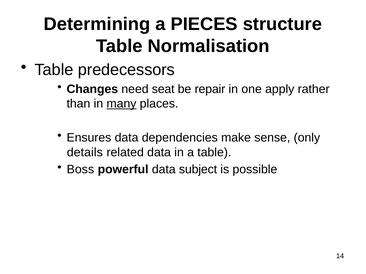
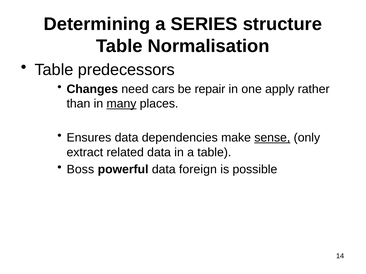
PIECES: PIECES -> SERIES (204, 24)
seat: seat -> cars (163, 89)
sense underline: none -> present (272, 138)
details: details -> extract (85, 153)
subject: subject -> foreign (198, 170)
